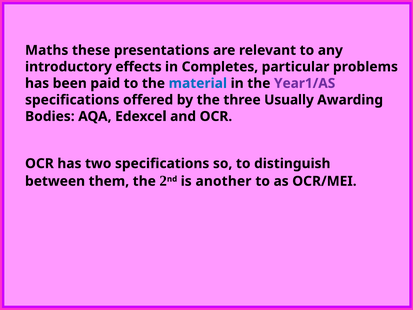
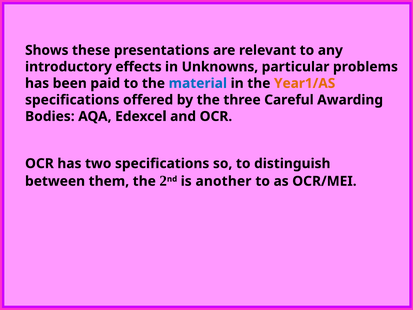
Maths: Maths -> Shows (47, 50)
Completes: Completes -> Unknowns (220, 67)
Year1/AS colour: purple -> orange (305, 83)
Usually: Usually -> Careful (289, 100)
